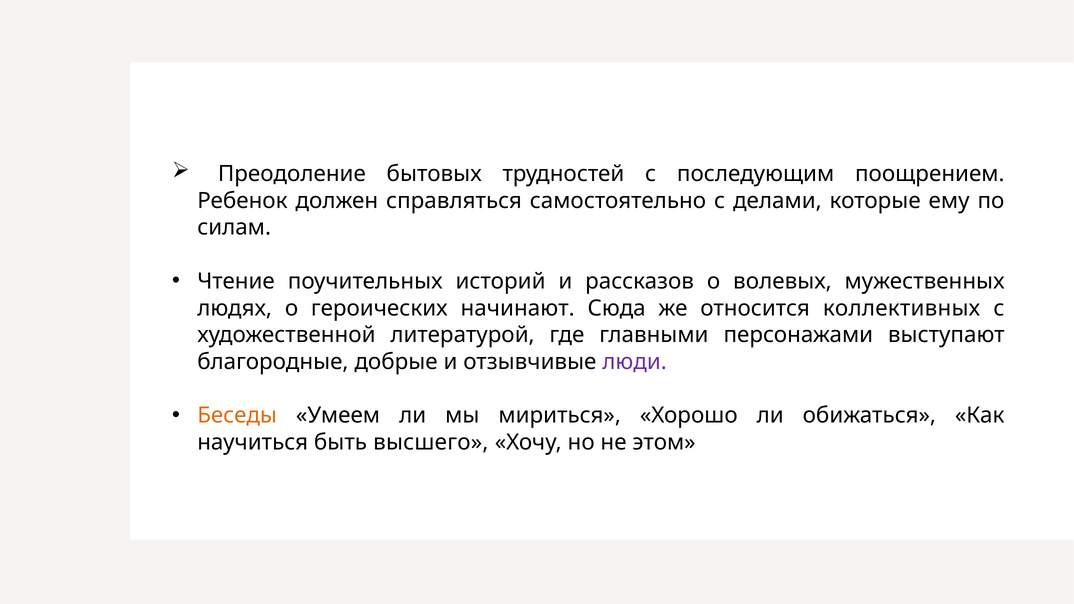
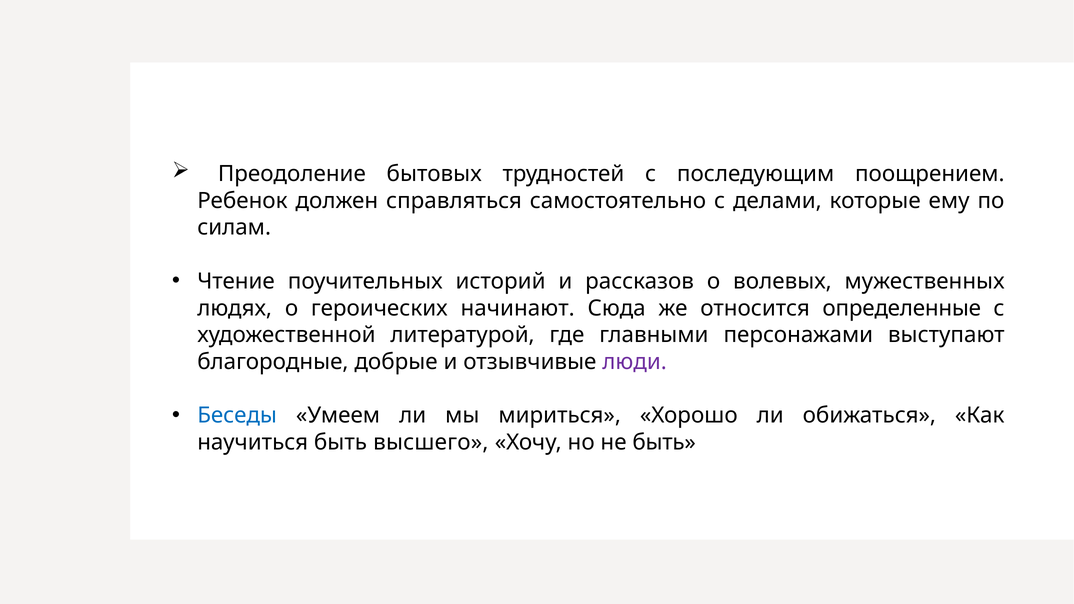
коллективных: коллективных -> определенные (902, 308)
Беседы colour: orange -> blue (237, 416)
не этом: этом -> быть (664, 443)
